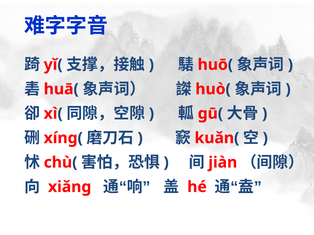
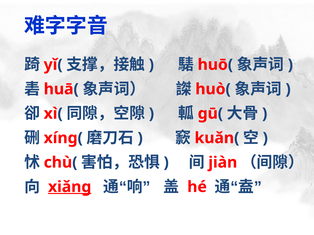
xiǎng underline: none -> present (70, 187)
